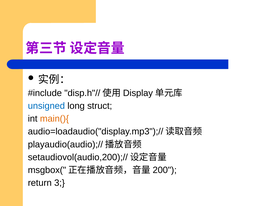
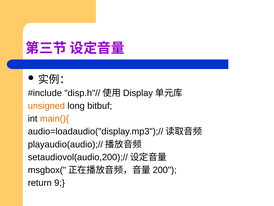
unsigned colour: blue -> orange (46, 106)
struct: struct -> bitbuf (100, 106)
3: 3 -> 9 (60, 182)
